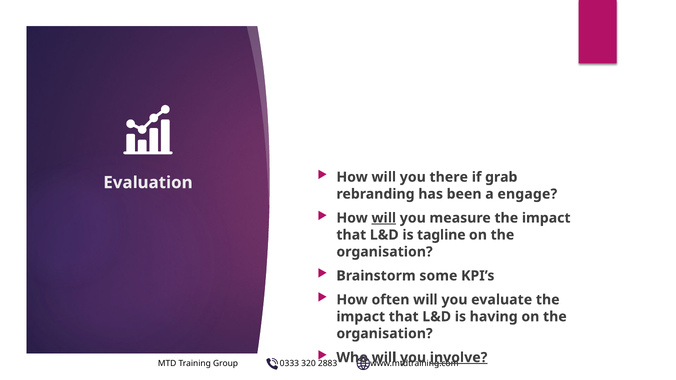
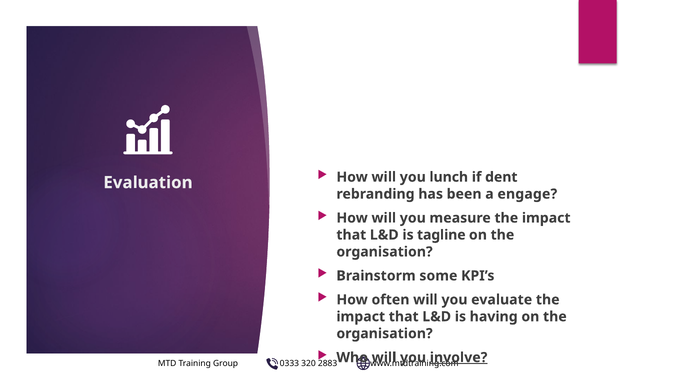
there: there -> lunch (449, 177)
grab: grab -> dent (501, 177)
will underline: present -> none (384, 218)
